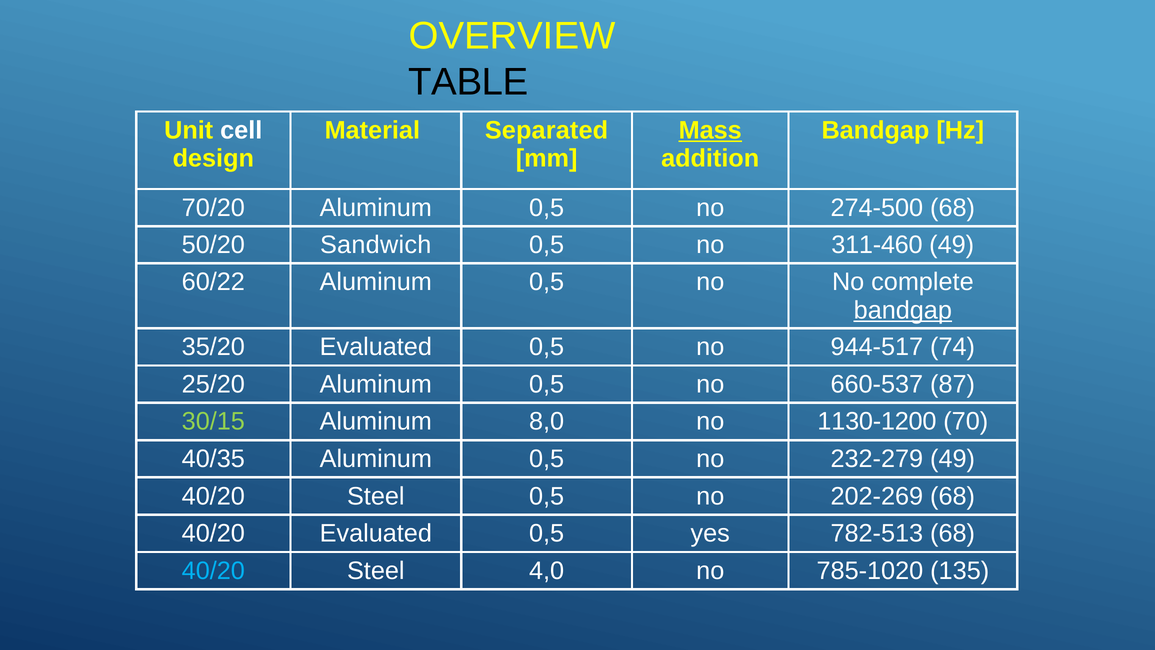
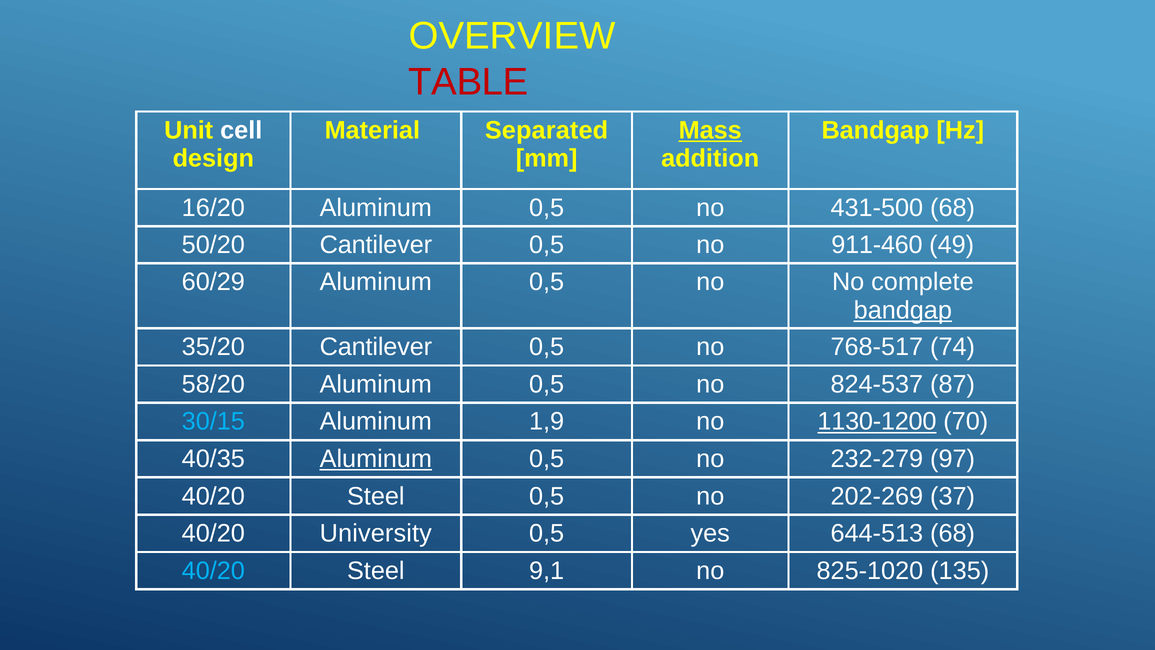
TABLE colour: black -> red (468, 82)
70/20: 70/20 -> 16/20 (213, 208)
274-500: 274-500 -> 431-500 (877, 208)
50/20 Sandwich: Sandwich -> Cantilever (376, 245)
311-460: 311-460 -> 911-460 (877, 245)
60/22: 60/22 -> 60/29 (213, 282)
35/20 Evaluated: Evaluated -> Cantilever (376, 347)
944-517: 944-517 -> 768-517 (877, 347)
25/20: 25/20 -> 58/20 (213, 384)
660-537: 660-537 -> 824-537 (877, 384)
30/15 colour: light green -> light blue (213, 421)
8,0: 8,0 -> 1,9 (547, 421)
1130-1200 underline: none -> present (877, 421)
Aluminum underline: none -> present (376, 459)
232-279 49: 49 -> 97 (953, 459)
202-269 68: 68 -> 37 (953, 496)
40/20 Evaluated: Evaluated -> University (376, 533)
782-513: 782-513 -> 644-513 (877, 533)
4,0: 4,0 -> 9,1 (547, 571)
785-1020: 785-1020 -> 825-1020 (870, 571)
